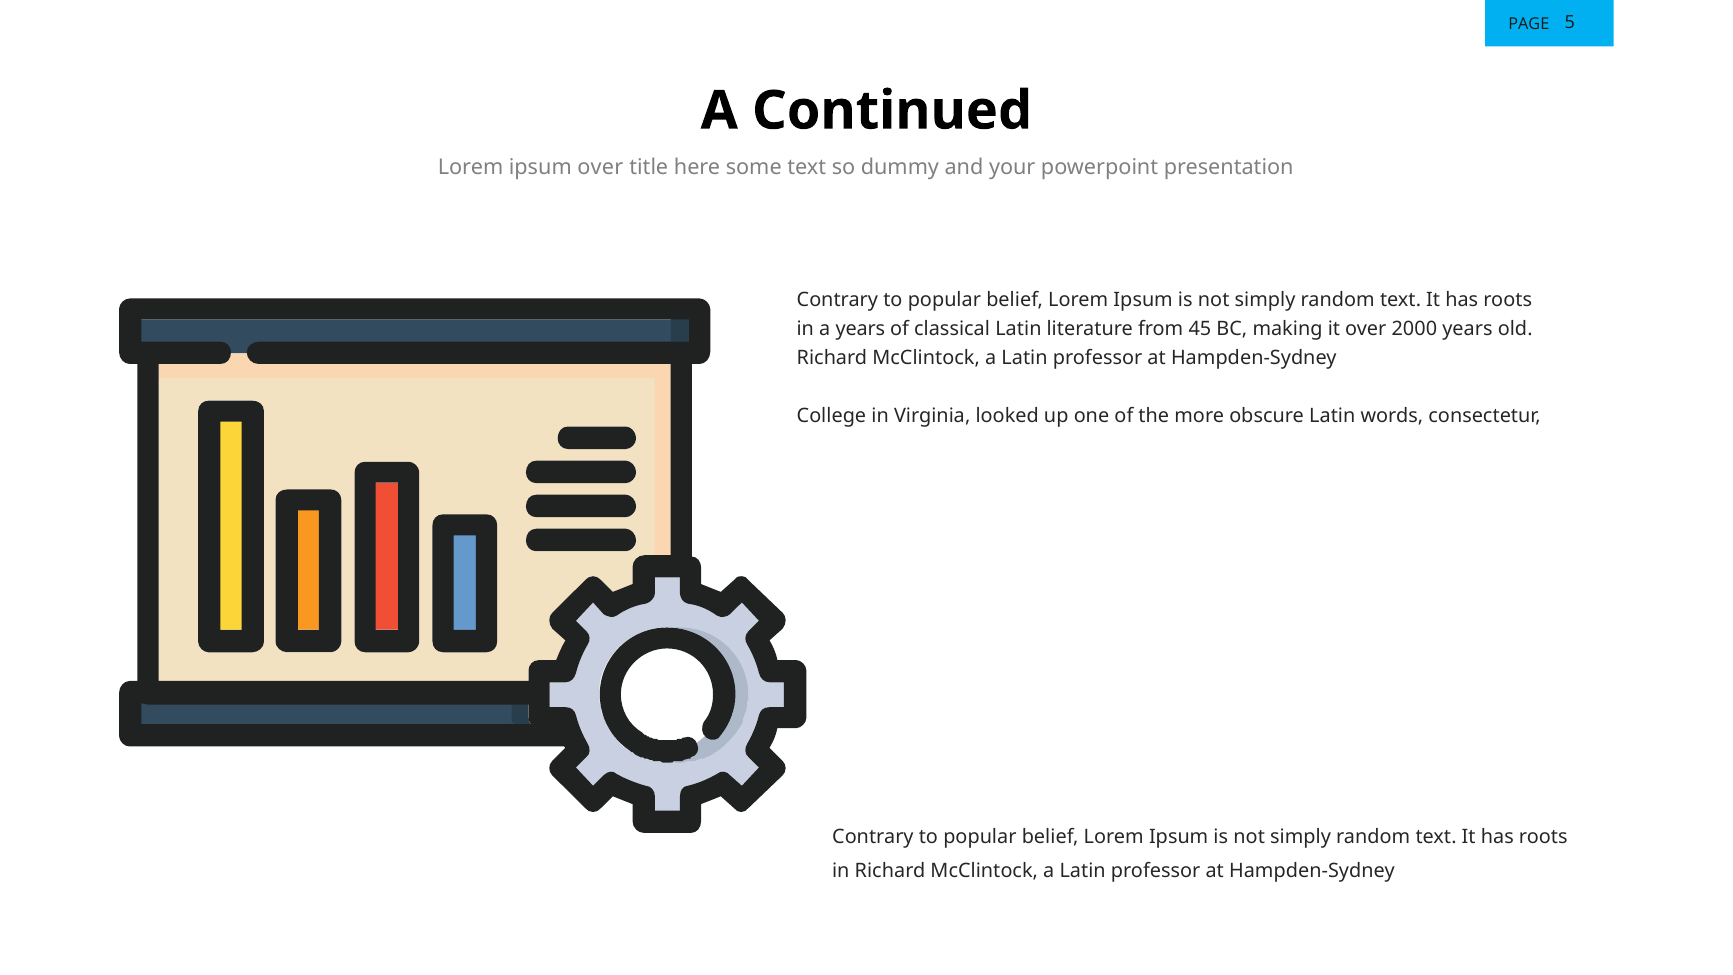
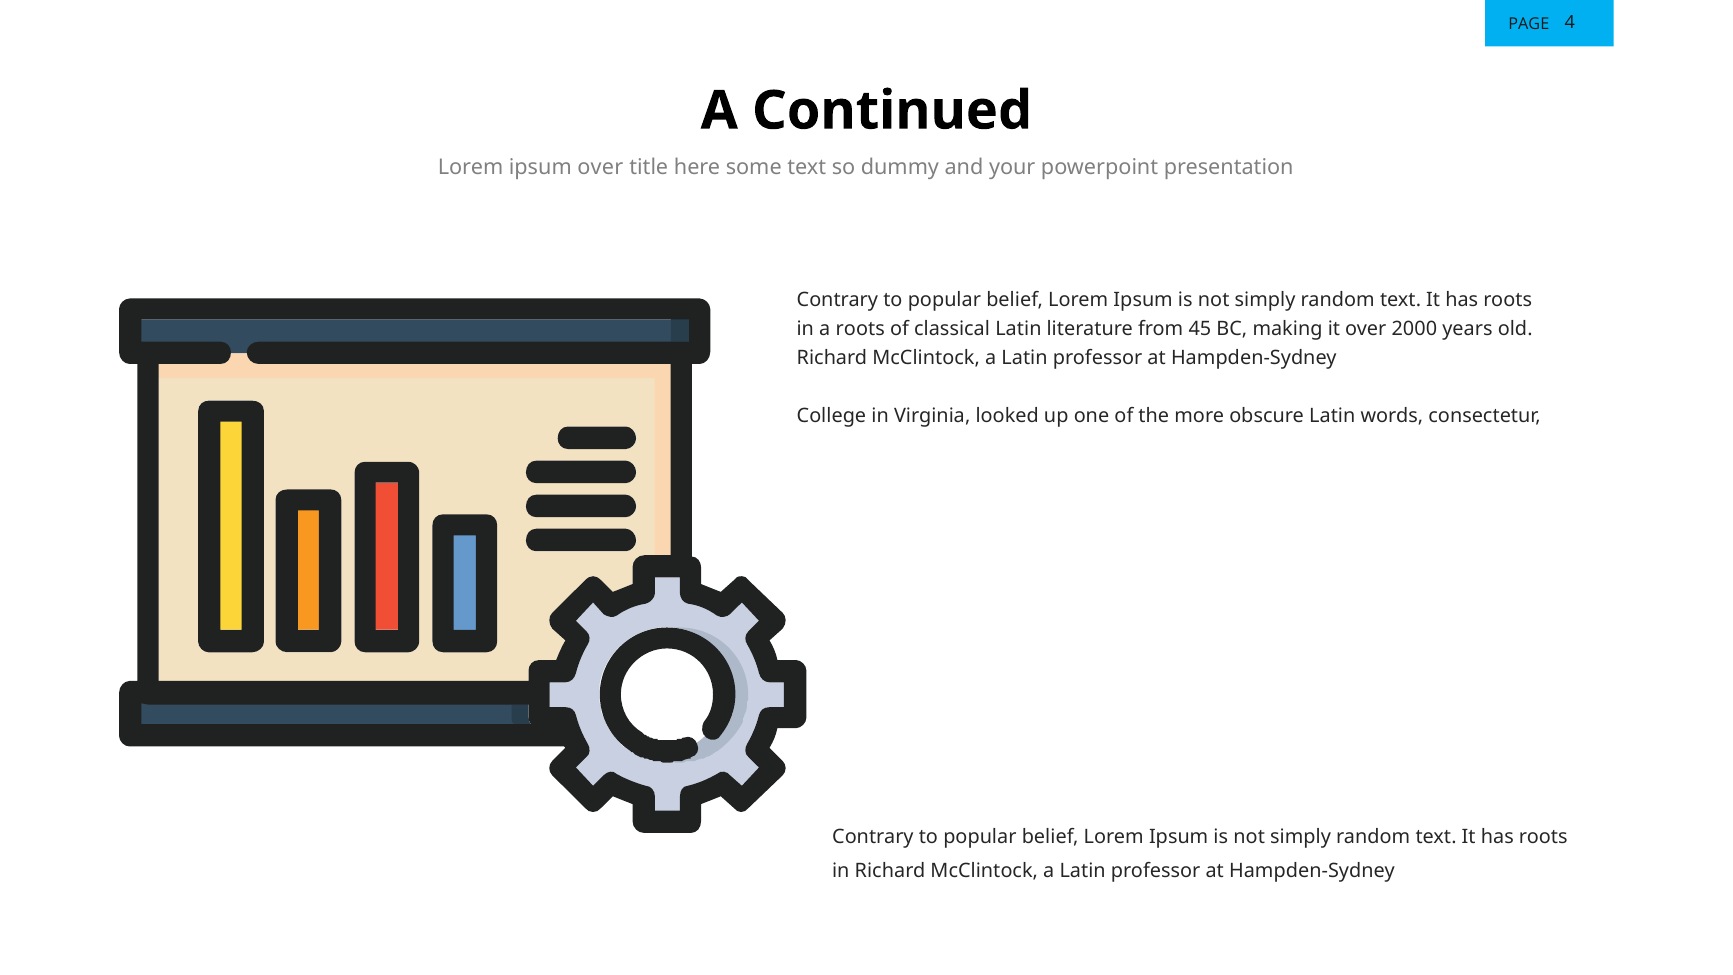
5: 5 -> 4 (1570, 23)
a years: years -> roots (860, 329)
